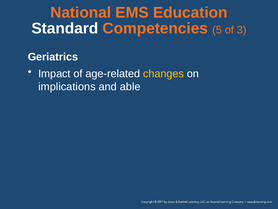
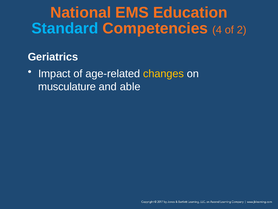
Standard colour: white -> light blue (65, 28)
5: 5 -> 4 (217, 30)
3: 3 -> 2 (242, 30)
implications: implications -> musculature (67, 87)
